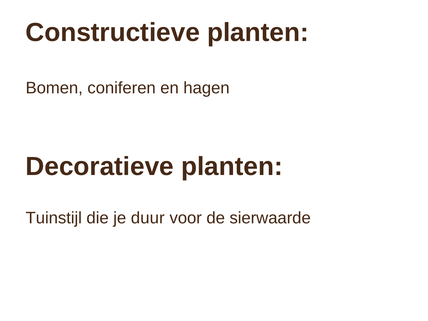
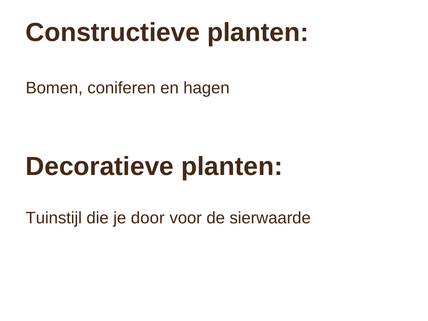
duur: duur -> door (148, 218)
